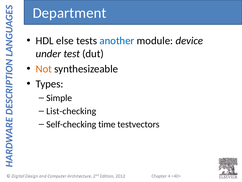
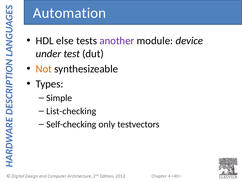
Department: Department -> Automation (69, 13)
another colour: blue -> purple (117, 41)
time: time -> only (107, 124)
